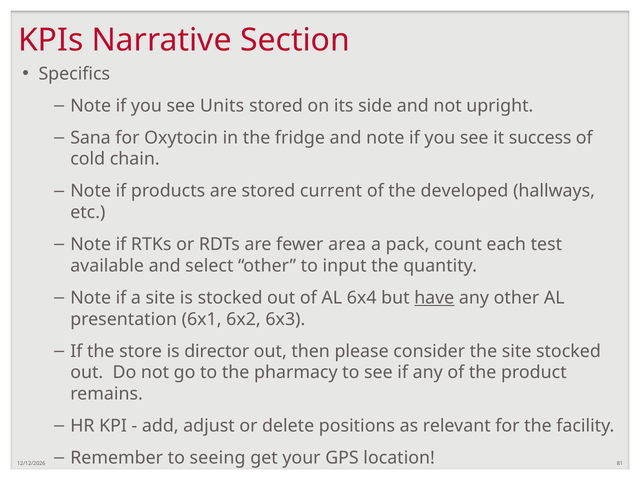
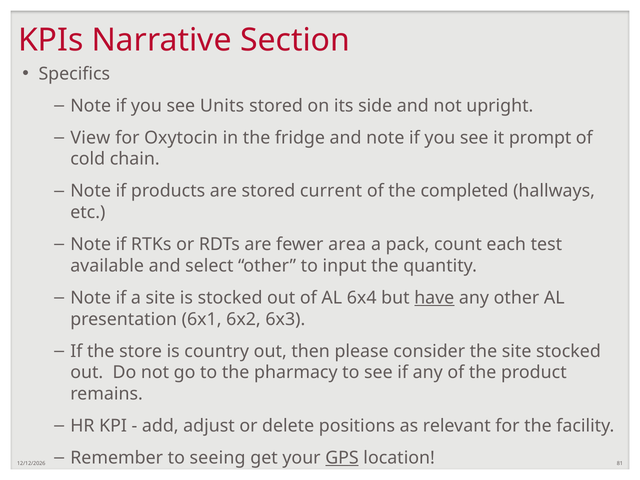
Sana: Sana -> View (90, 138)
success: success -> prompt (540, 138)
developed: developed -> completed (465, 191)
director: director -> country (217, 351)
GPS underline: none -> present (342, 458)
